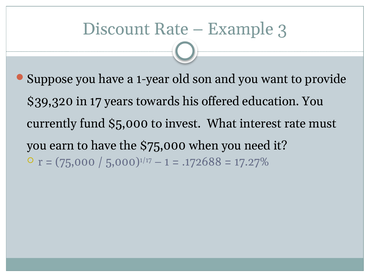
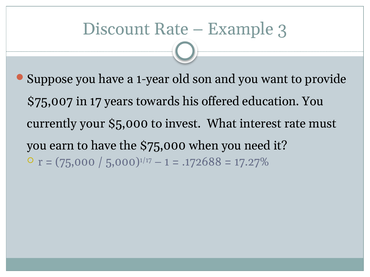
$39,320: $39,320 -> $75,007 (50, 101)
fund: fund -> your (92, 124)
